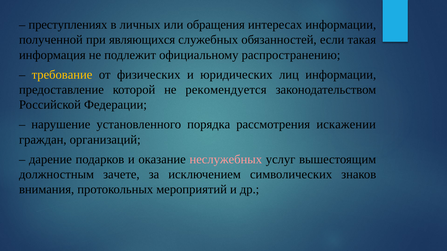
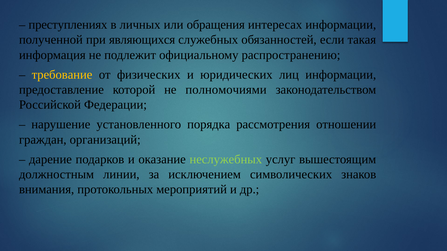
рекомендуется: рекомендуется -> полномочиями (226, 90)
искажении: искажении -> отношении (346, 125)
неслужебных colour: pink -> light green (226, 160)
зачете: зачете -> линии (121, 175)
